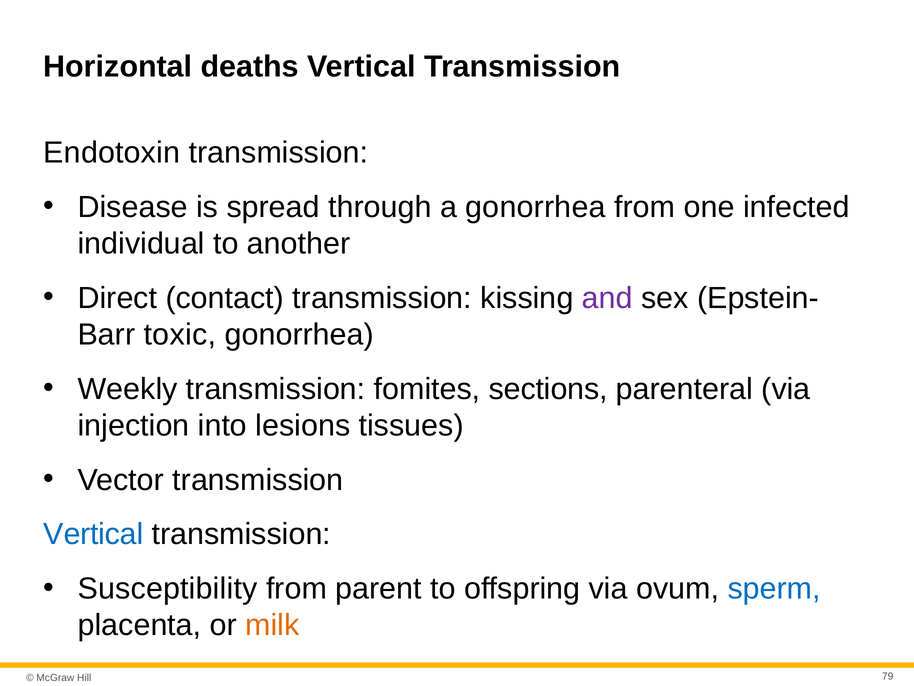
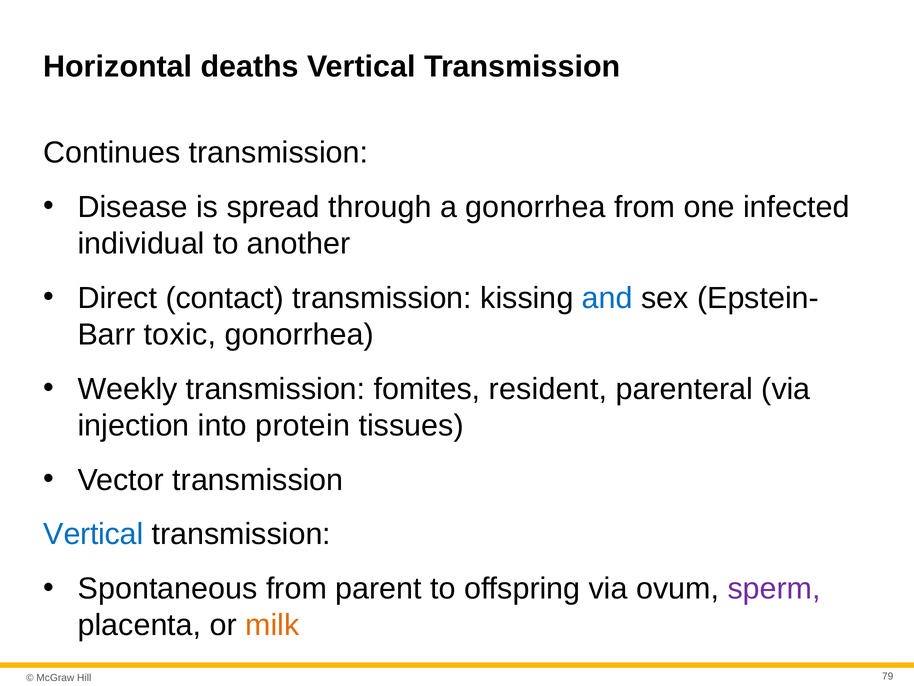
Endotoxin: Endotoxin -> Continues (112, 153)
and colour: purple -> blue (607, 298)
sections: sections -> resident (548, 389)
lesions: lesions -> protein (303, 425)
Susceptibility: Susceptibility -> Spontaneous (168, 588)
sperm colour: blue -> purple (774, 588)
